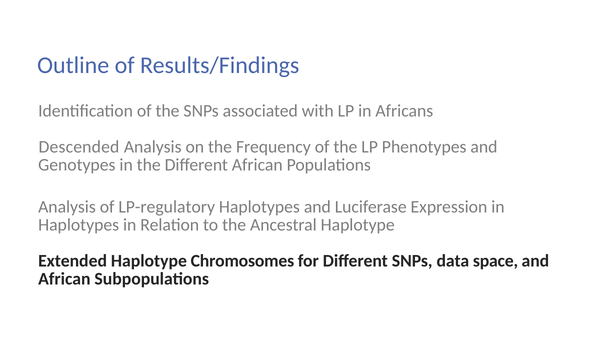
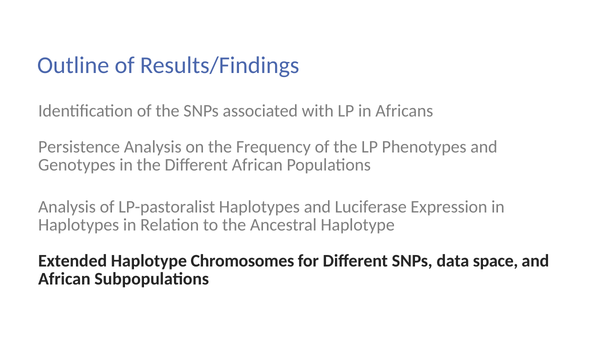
Descended: Descended -> Persistence (79, 147)
LP-regulatory: LP-regulatory -> LP-pastoralist (167, 207)
